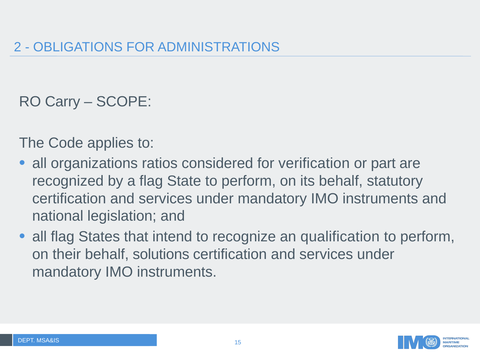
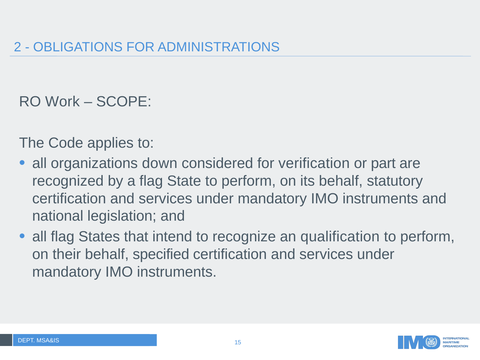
Carry: Carry -> Work (62, 102)
ratios: ratios -> down (160, 163)
solutions: solutions -> specified (161, 254)
